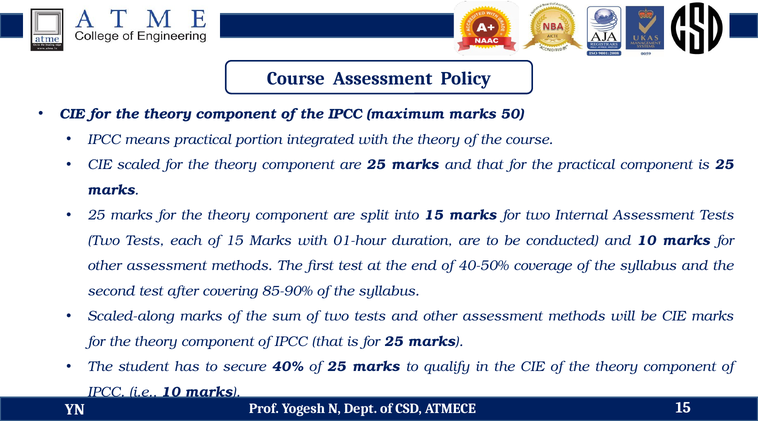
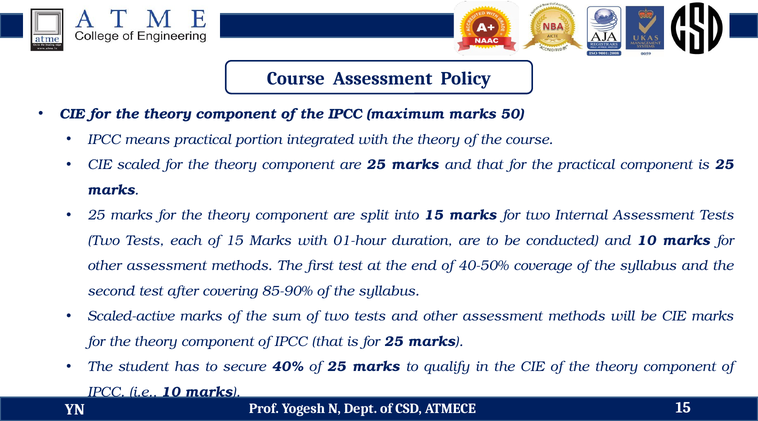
Scaled-along: Scaled-along -> Scaled-active (131, 316)
